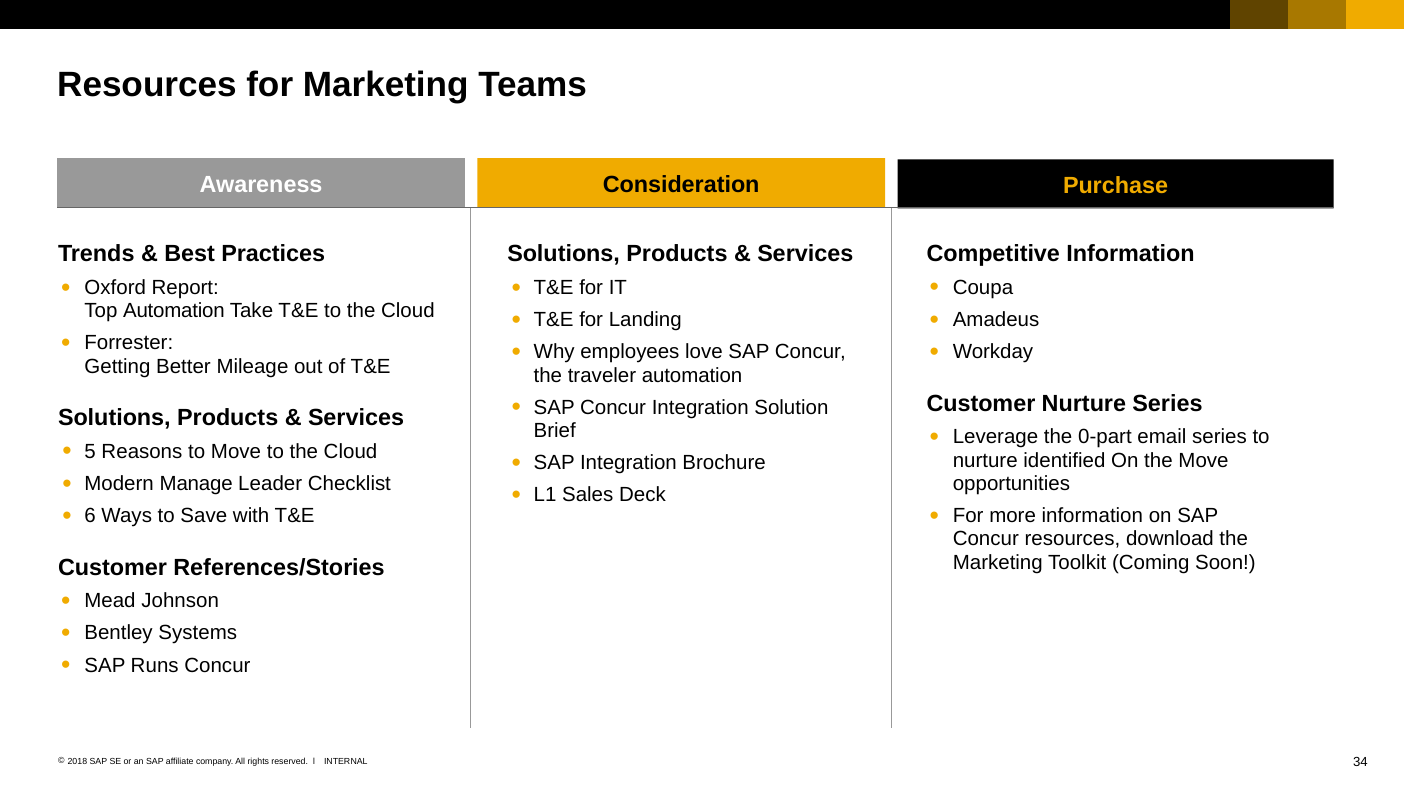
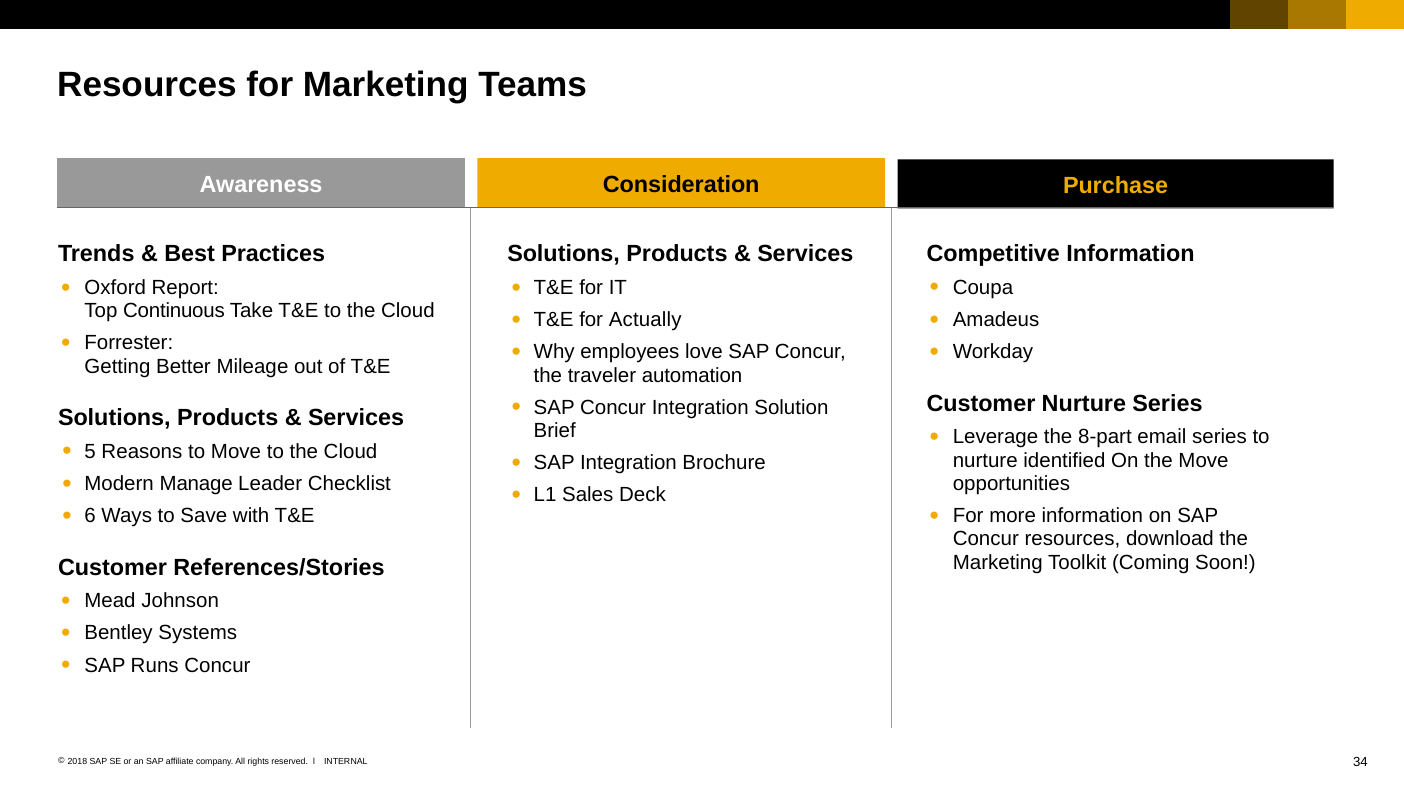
Top Automation: Automation -> Continuous (174, 311)
Landing: Landing -> Actually (645, 320)
0-part: 0-part -> 8-part (1105, 437)
